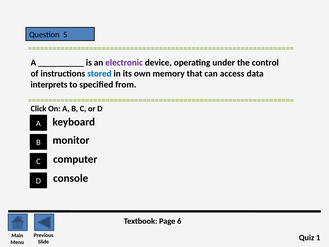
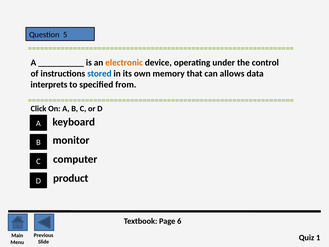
electronic colour: purple -> orange (124, 63)
access: access -> allows (232, 74)
console: console -> product (71, 178)
